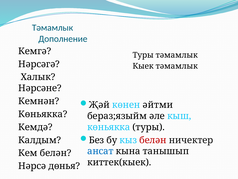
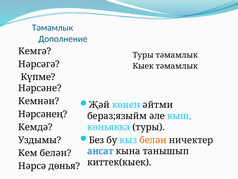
Халык: Халык -> Күпме (38, 77)
Көньякка: Көньякка -> Нәрсәнең (43, 114)
белән colour: red -> orange (153, 140)
Калдым: Калдым -> Уздымы (40, 140)
